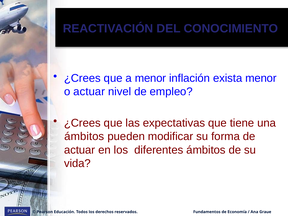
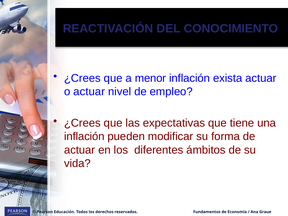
exista menor: menor -> actuar (261, 78)
ámbitos: ámbitos -> inflación (84, 136)
